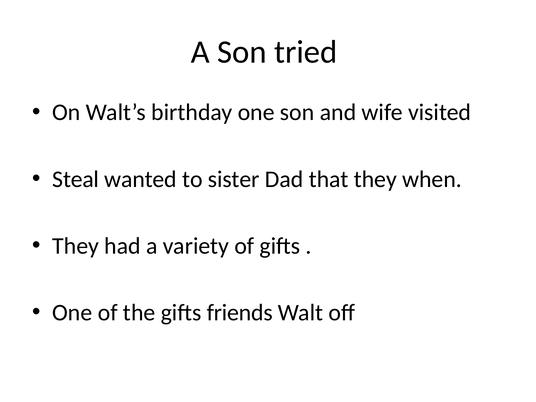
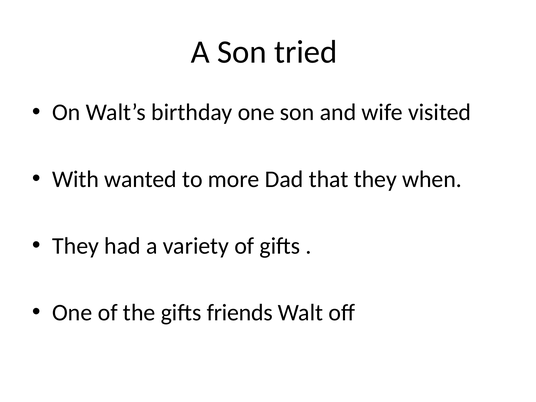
Steal: Steal -> With (76, 179)
sister: sister -> more (234, 179)
